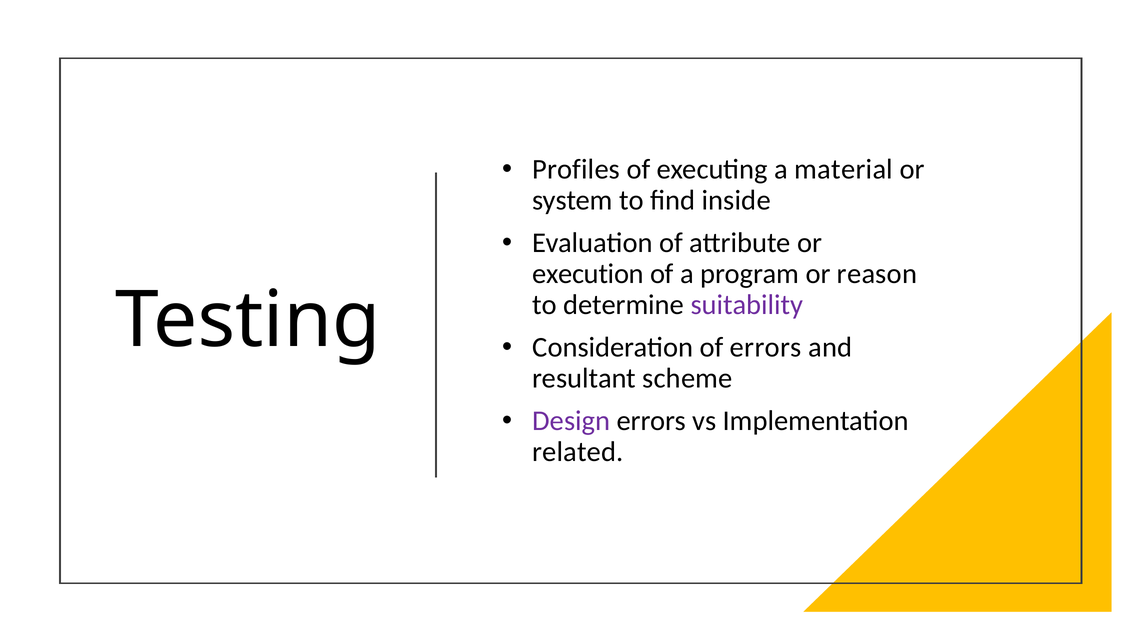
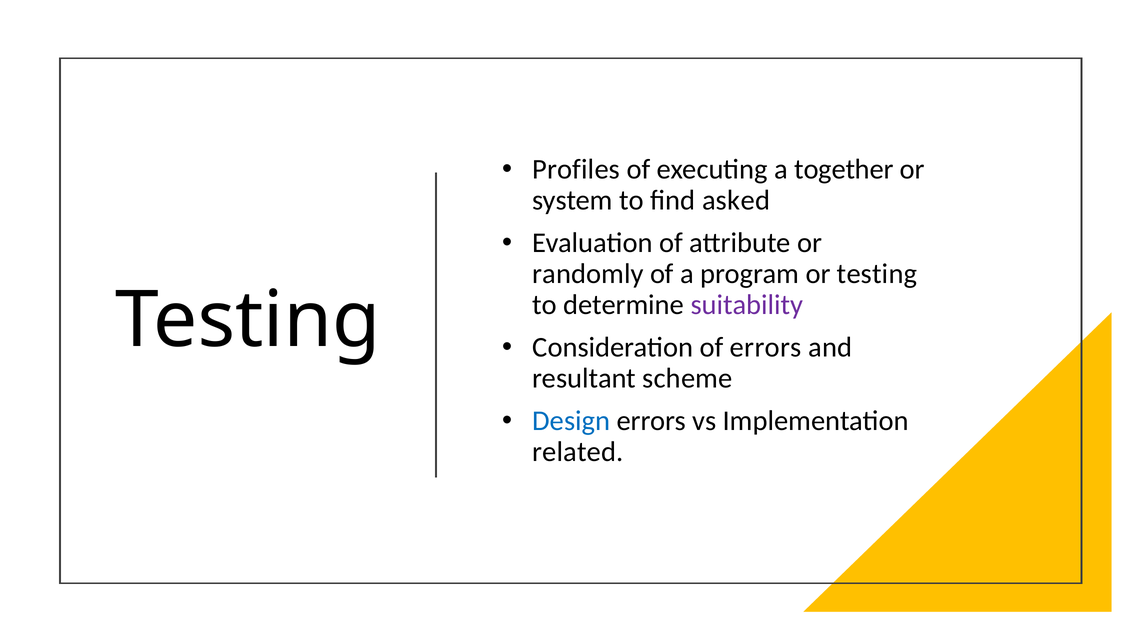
material: material -> together (844, 170)
inside: inside -> asked (736, 200)
execution: execution -> randomly (588, 274)
or reason: reason -> testing (877, 274)
Design colour: purple -> blue (571, 421)
